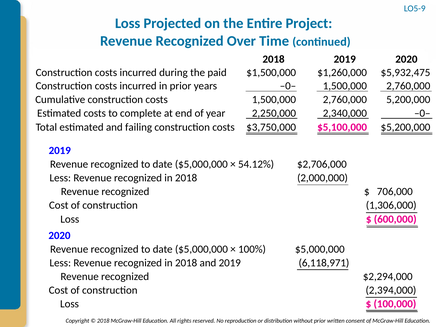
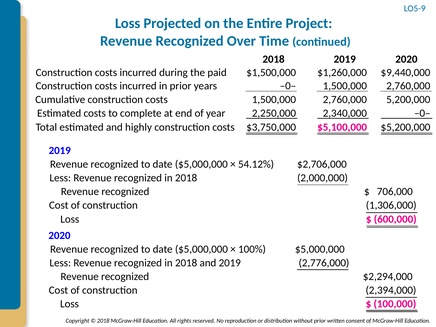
$5,932,475: $5,932,475 -> $9,440,000 (406, 72)
failing: failing -> highly (139, 127)
6,118,971: 6,118,971 -> 2,776,000 (324, 263)
